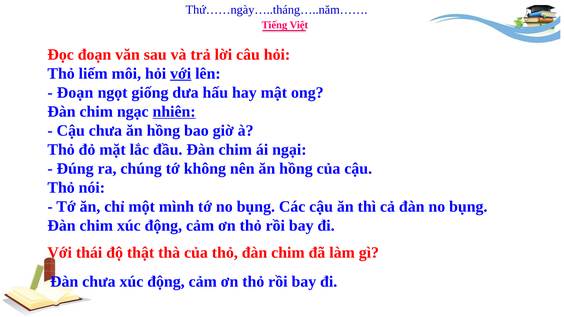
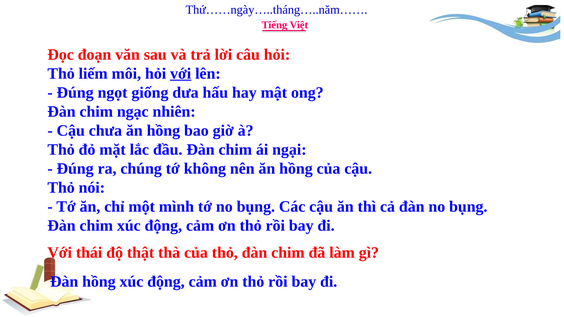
Đoạn: Đoạn -> Đúng (75, 92)
nhiên underline: present -> none (174, 111)
Đàn chưa: chưa -> hồng (99, 281)
